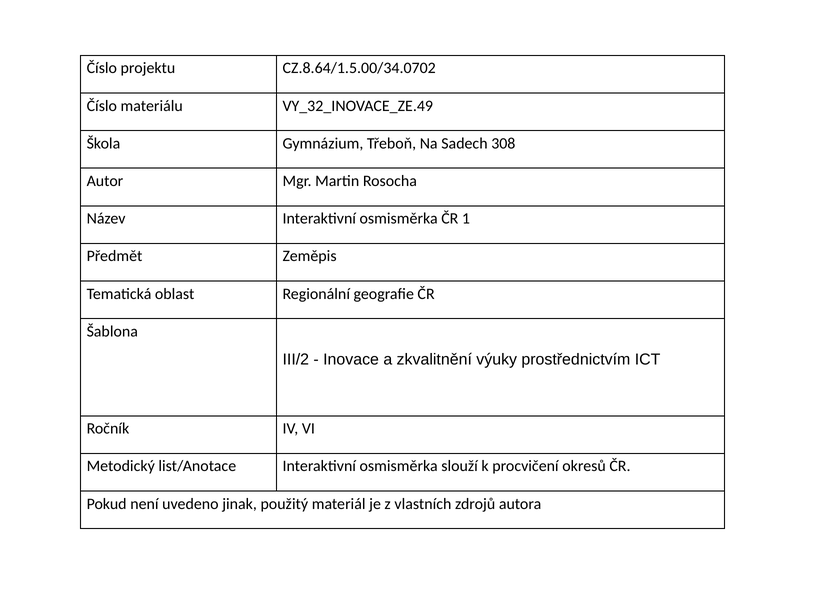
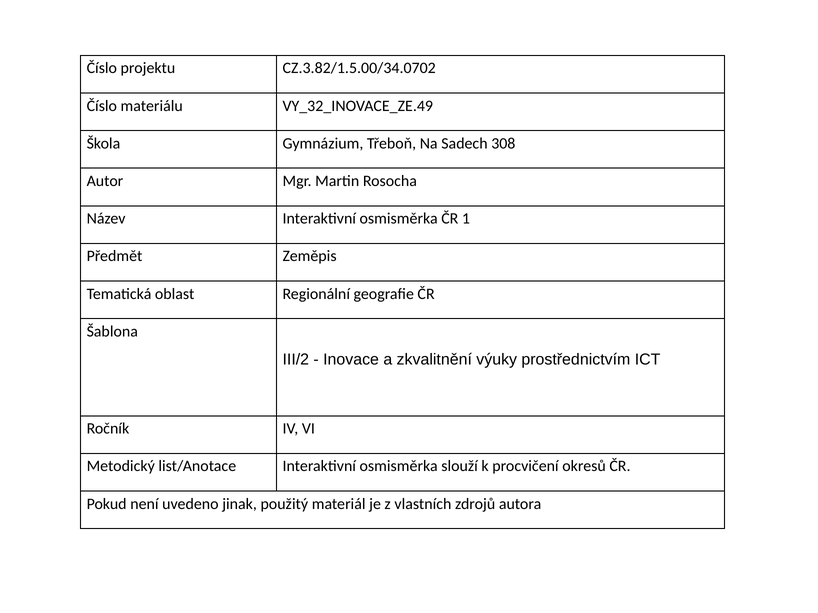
CZ.8.64/1.5.00/34.0702: CZ.8.64/1.5.00/34.0702 -> CZ.3.82/1.5.00/34.0702 (359, 68)
